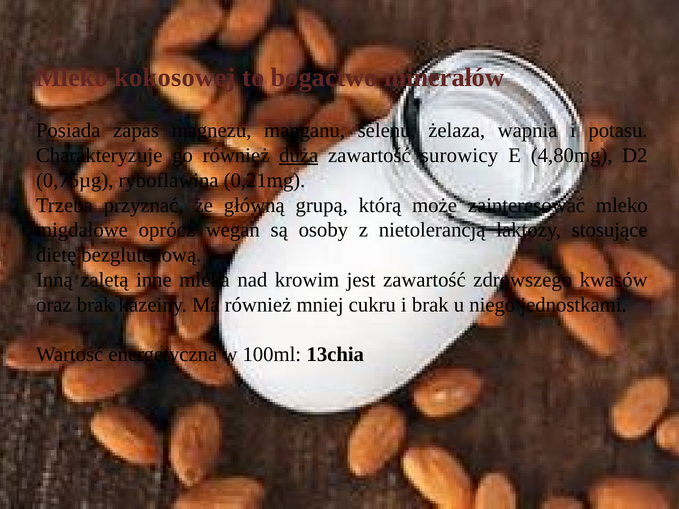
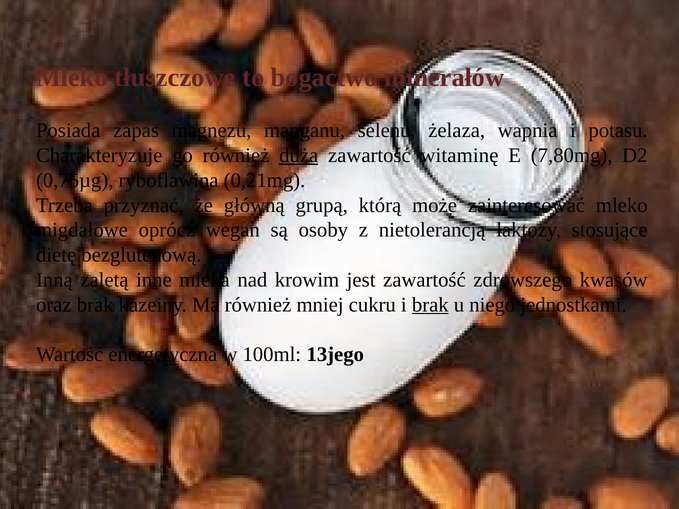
kokosowej: kokosowej -> tłuszczowe (175, 78)
surowicy: surowicy -> witaminę (460, 155)
4,80mg: 4,80mg -> 7,80mg (572, 155)
brak underline: none -> present (430, 305)
13chia: 13chia -> 13jego (335, 355)
